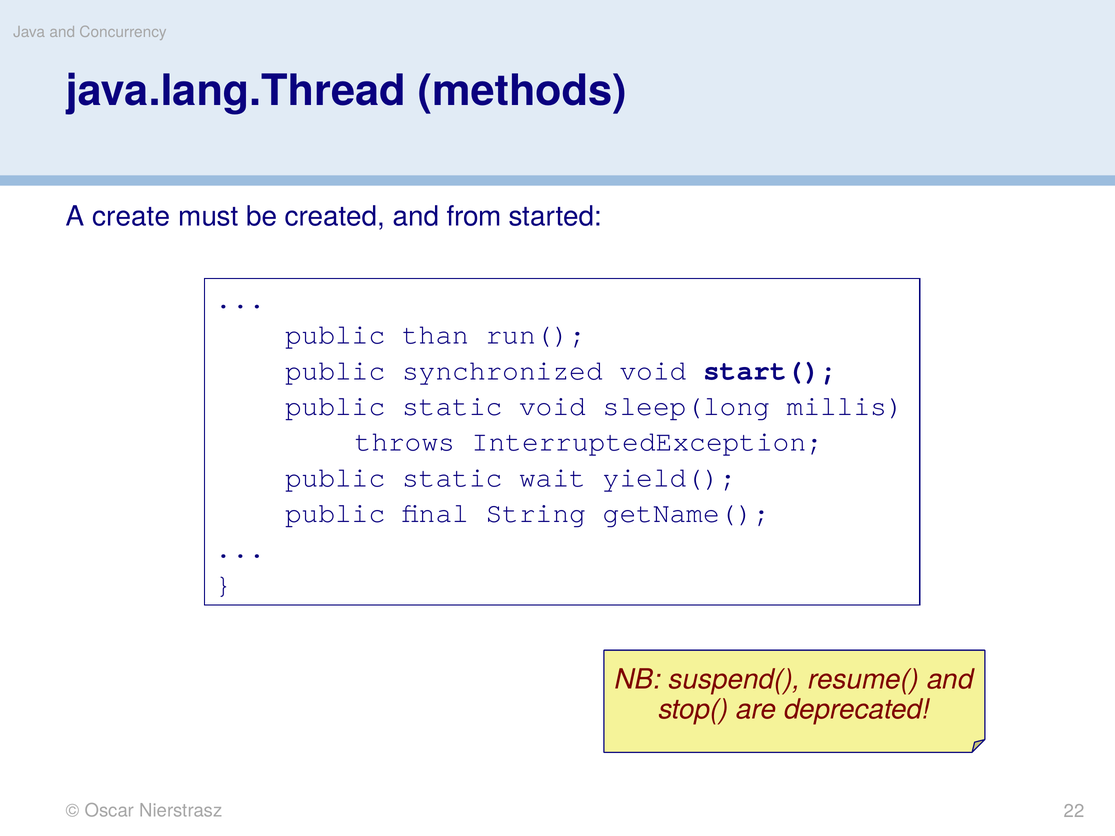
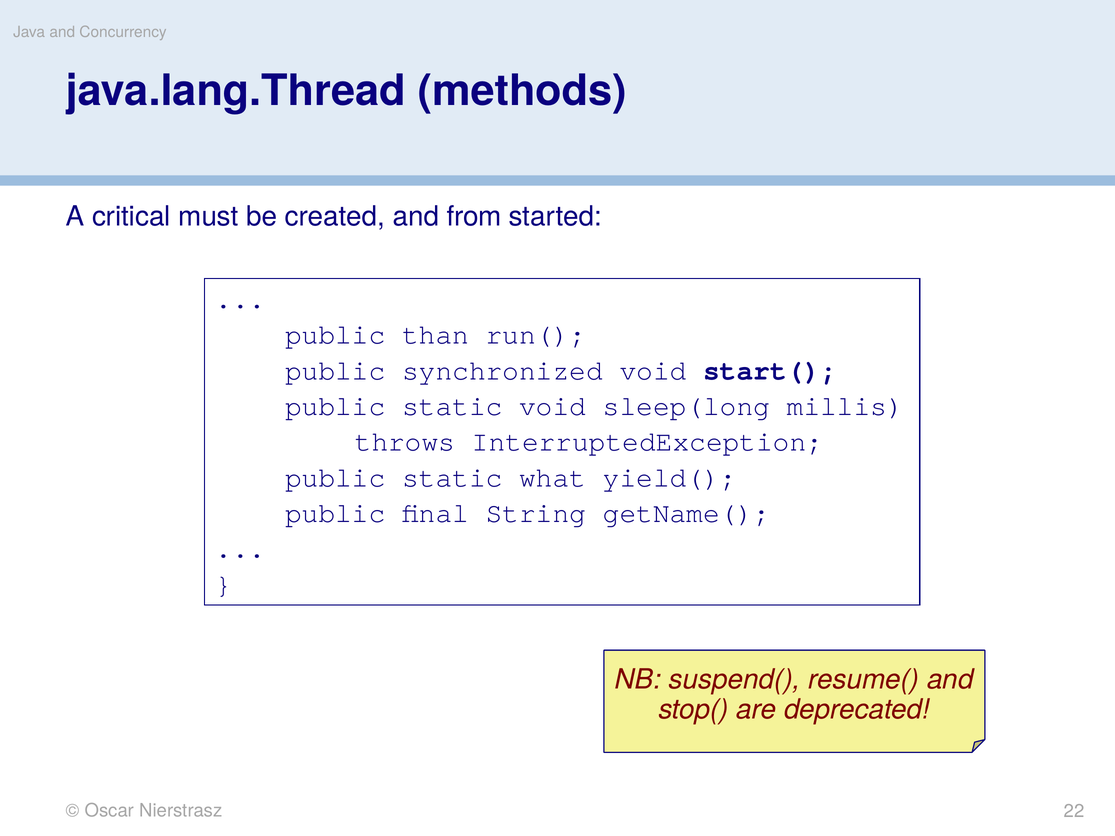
create: create -> critical (131, 217)
wait: wait -> what (553, 478)
